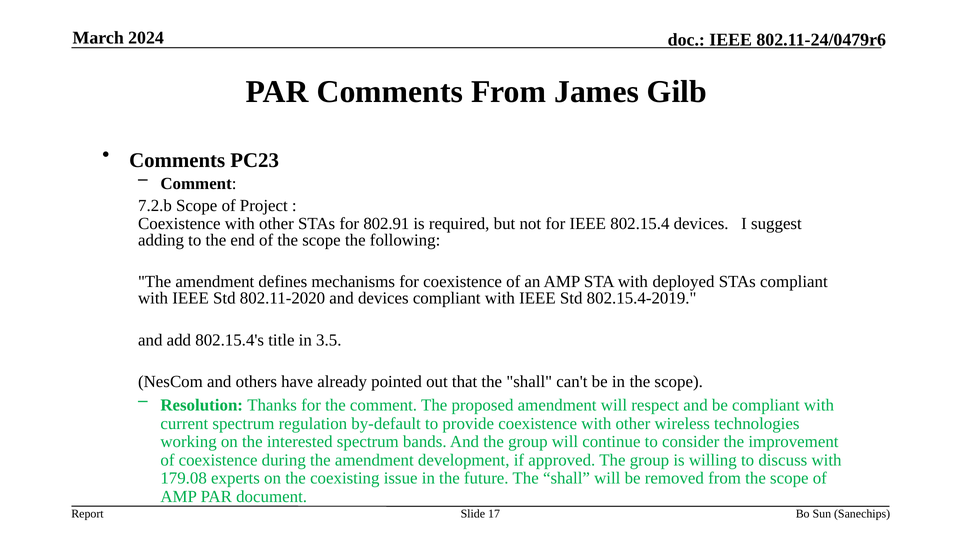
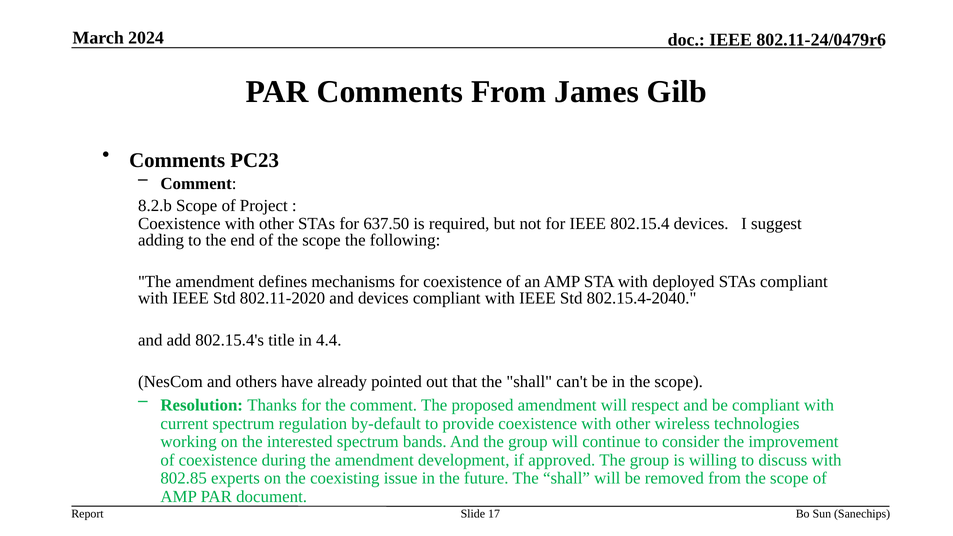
7.2.b: 7.2.b -> 8.2.b (155, 206)
802.91: 802.91 -> 637.50 (386, 224)
802.15.4-2019: 802.15.4-2019 -> 802.15.4-2040 (642, 298)
3.5: 3.5 -> 4.4 (329, 340)
179.08: 179.08 -> 802.85 (184, 478)
